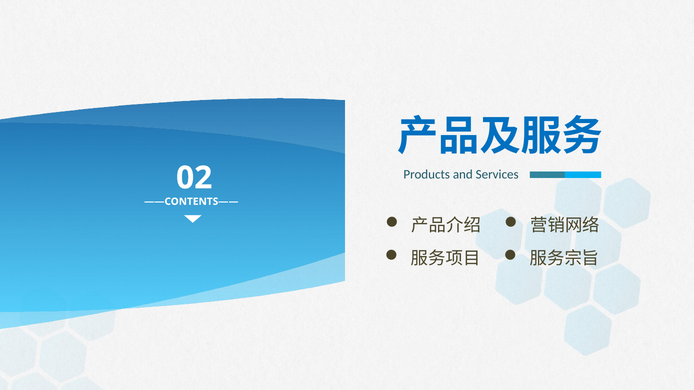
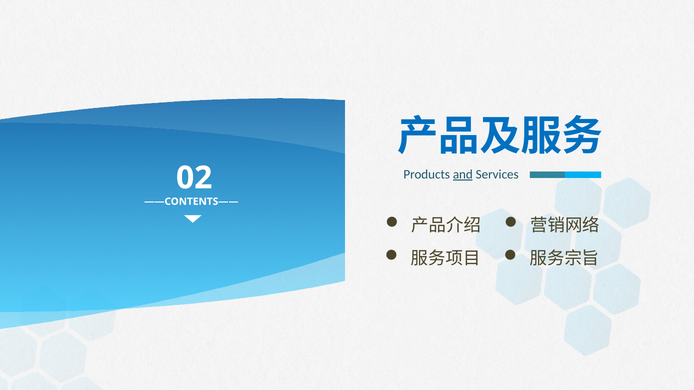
and underline: none -> present (463, 175)
